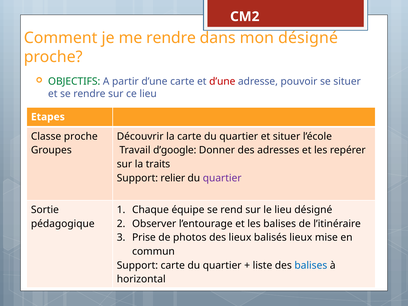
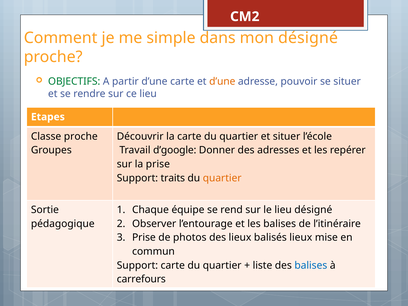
me rendre: rendre -> simple (171, 38)
d’une colour: red -> orange (222, 82)
la traits: traits -> prise (158, 164)
relier: relier -> traits (173, 178)
quartier colour: purple -> orange (222, 178)
horizontal: horizontal -> carrefours (141, 279)
